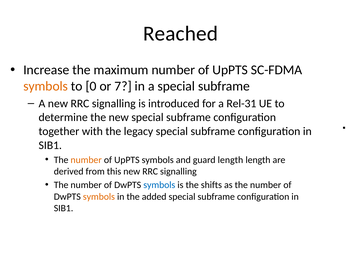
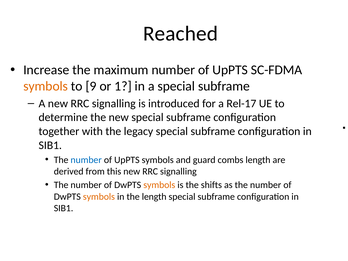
0: 0 -> 9 (91, 86)
7: 7 -> 1 (123, 86)
Rel-31: Rel-31 -> Rel-17 (241, 103)
number colour: orange -> blue (86, 160)
guard length: length -> combs (231, 160)
symbols colour: blue -> orange (159, 185)
the added: added -> length (154, 197)
